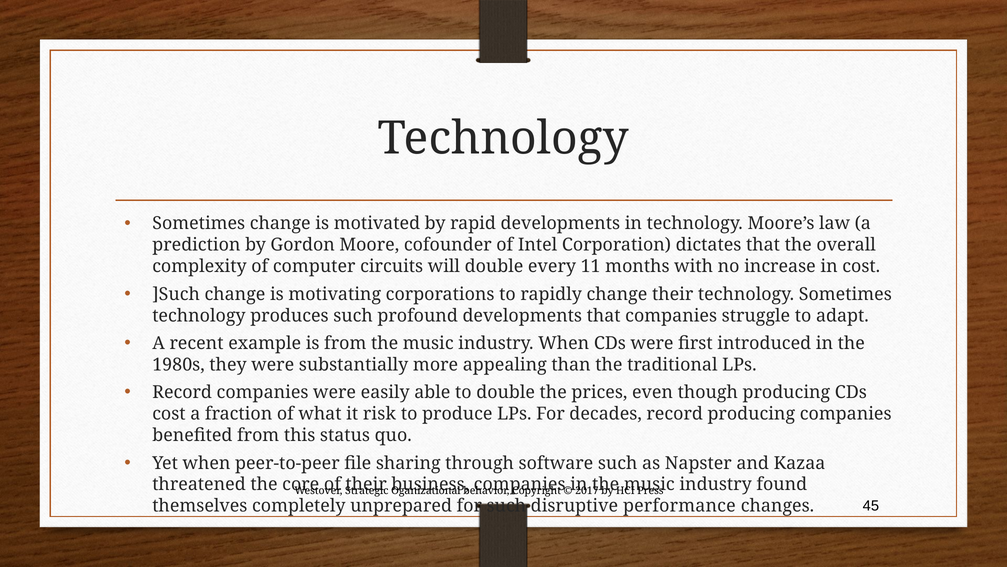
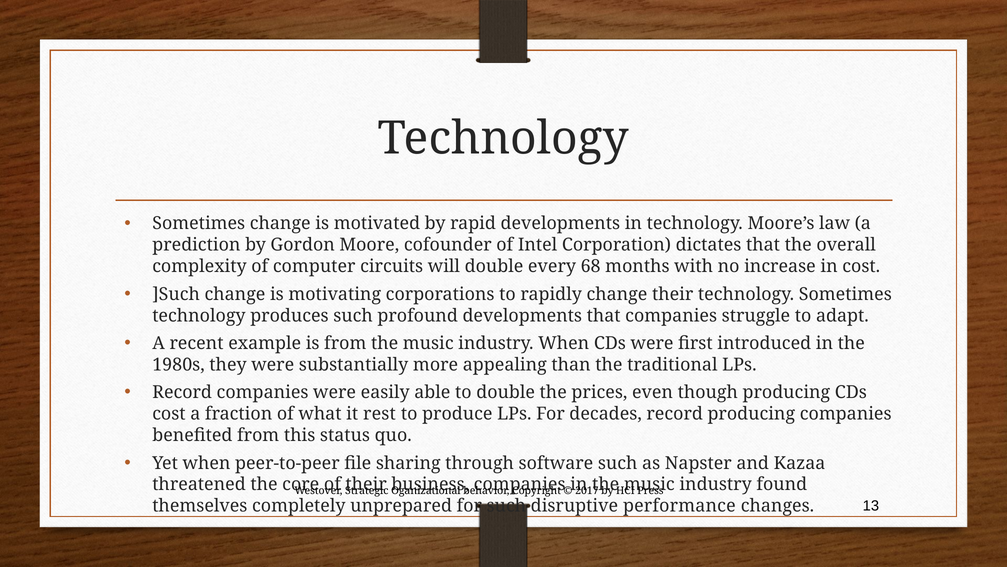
11: 11 -> 68 (591, 266)
risk: risk -> rest (379, 414)
45: 45 -> 13 (871, 506)
